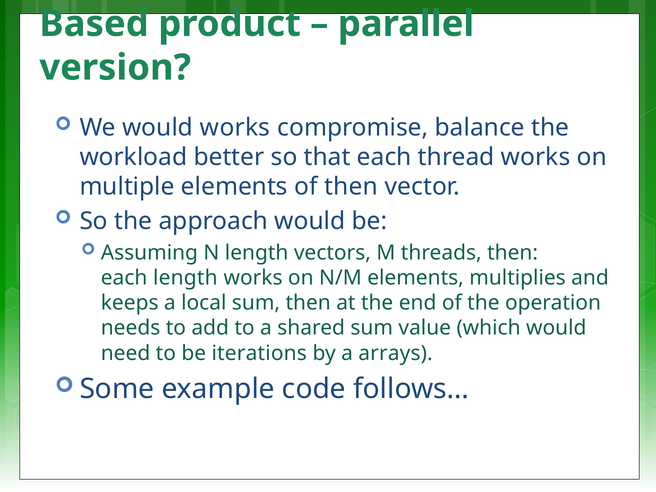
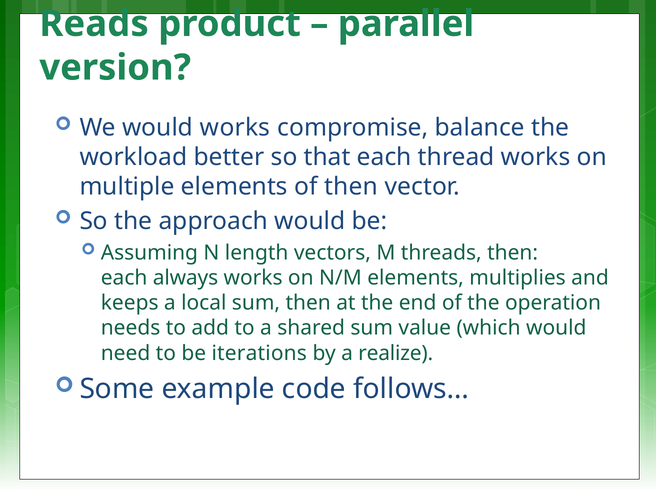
Based: Based -> Reads (94, 24)
each length: length -> always (185, 278)
arrays: arrays -> realize (396, 353)
